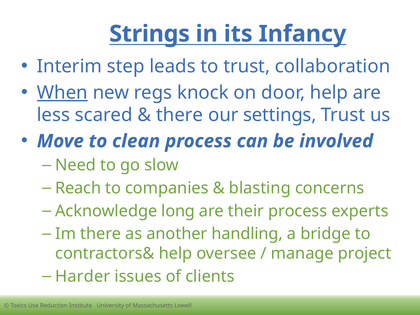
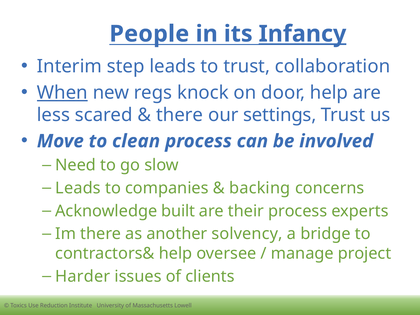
Strings: Strings -> People (149, 34)
Infancy underline: none -> present (302, 34)
Reach: Reach -> Leads (78, 188)
blasting: blasting -> backing (260, 188)
long: long -> built (178, 211)
handling: handling -> solvency (247, 234)
